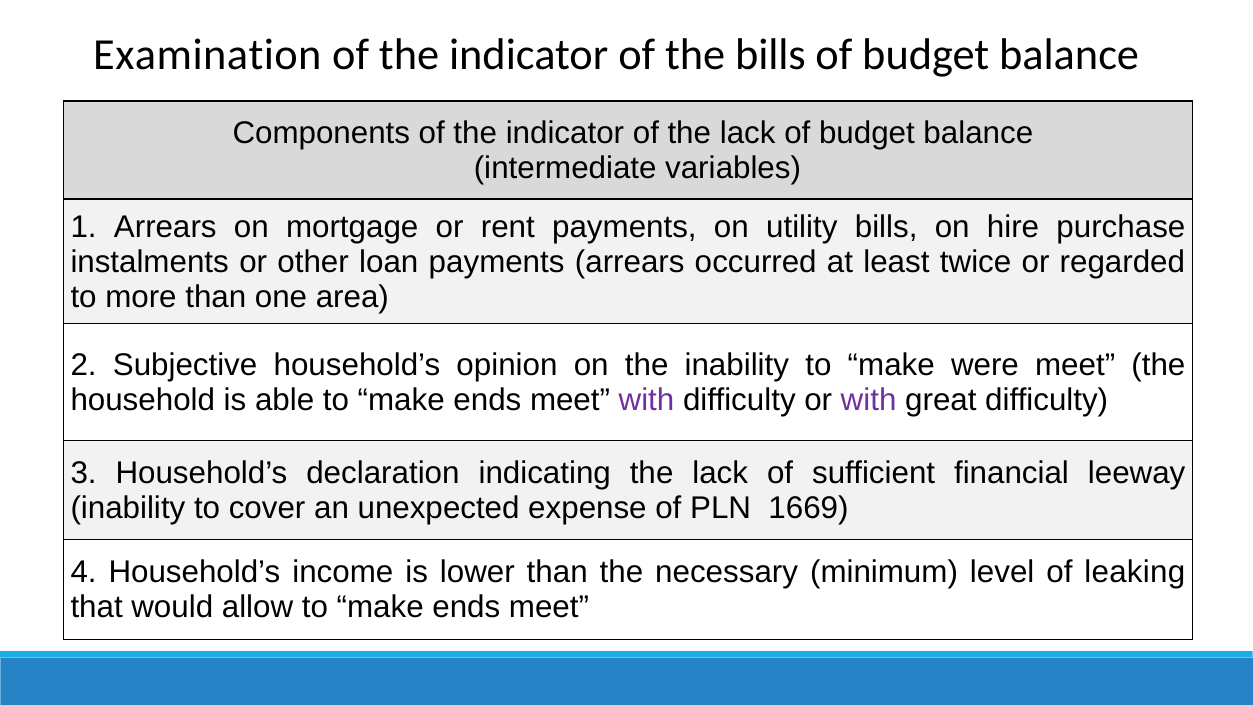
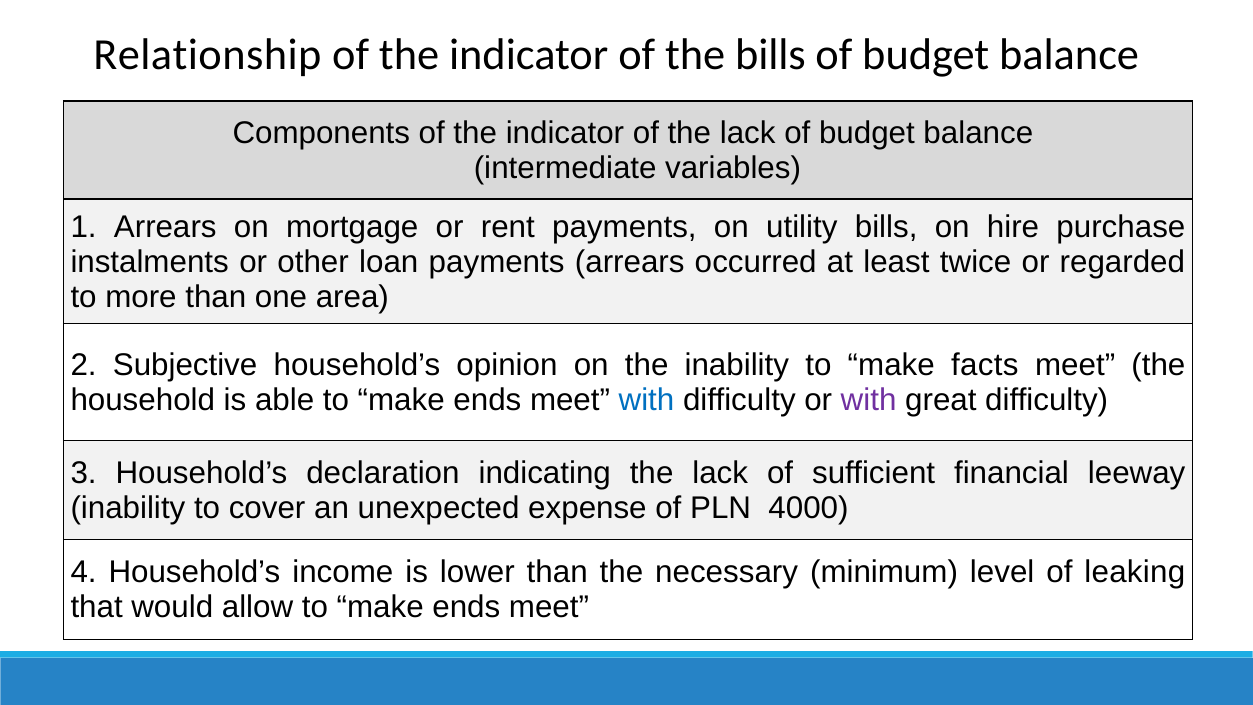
Examination: Examination -> Relationship (207, 55)
were: were -> facts (985, 365)
with colour: purple -> blue (646, 400)
1669: 1669 -> 4000 (809, 508)
